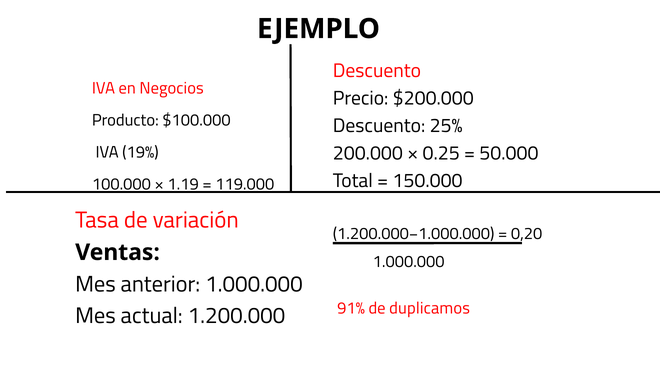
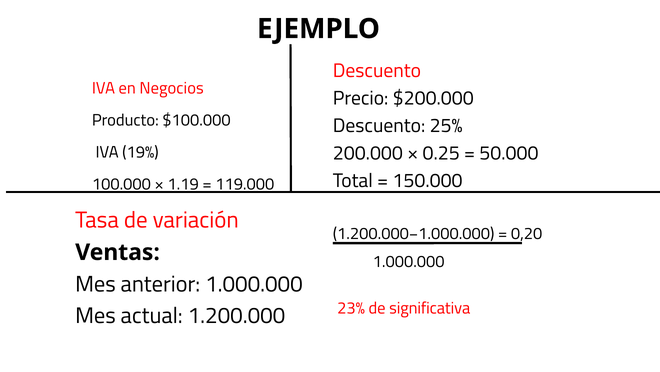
91%: 91% -> 23% (351, 308)
duplicamos: duplicamos -> significativa (430, 308)
